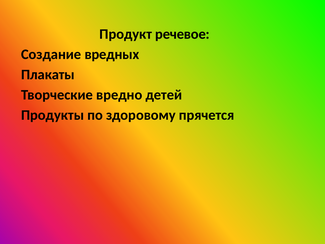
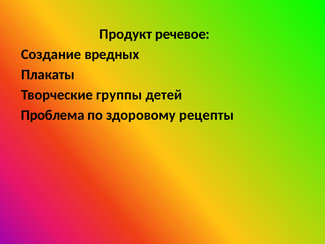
вредно: вредно -> группы (119, 95)
Продукты: Продукты -> Проблема (53, 115)
прячется: прячется -> рецепты (207, 115)
